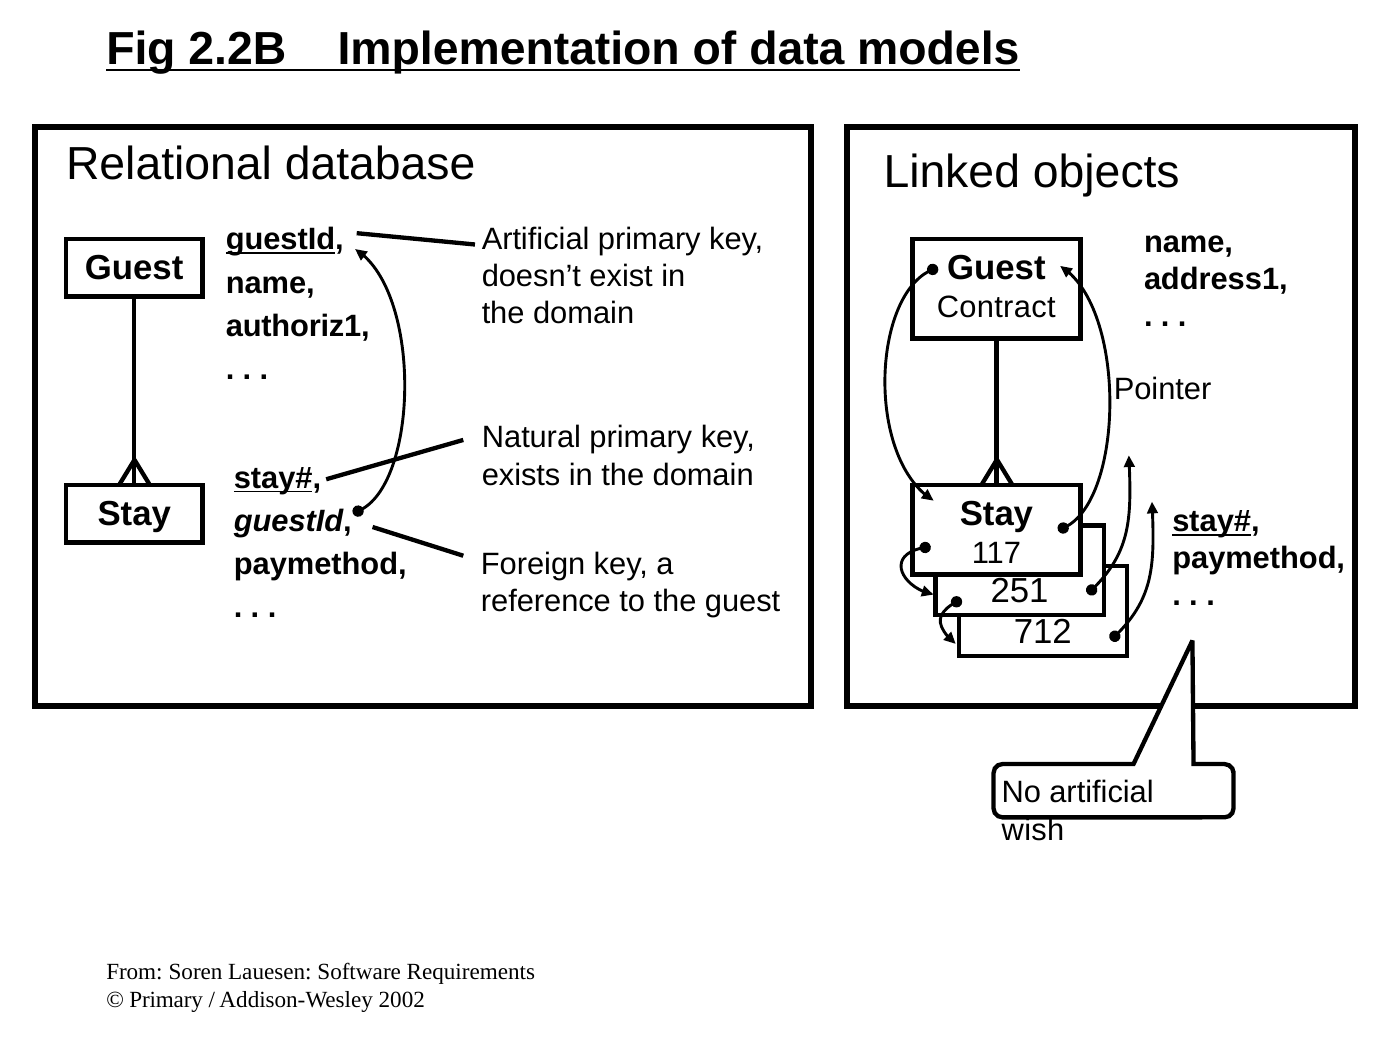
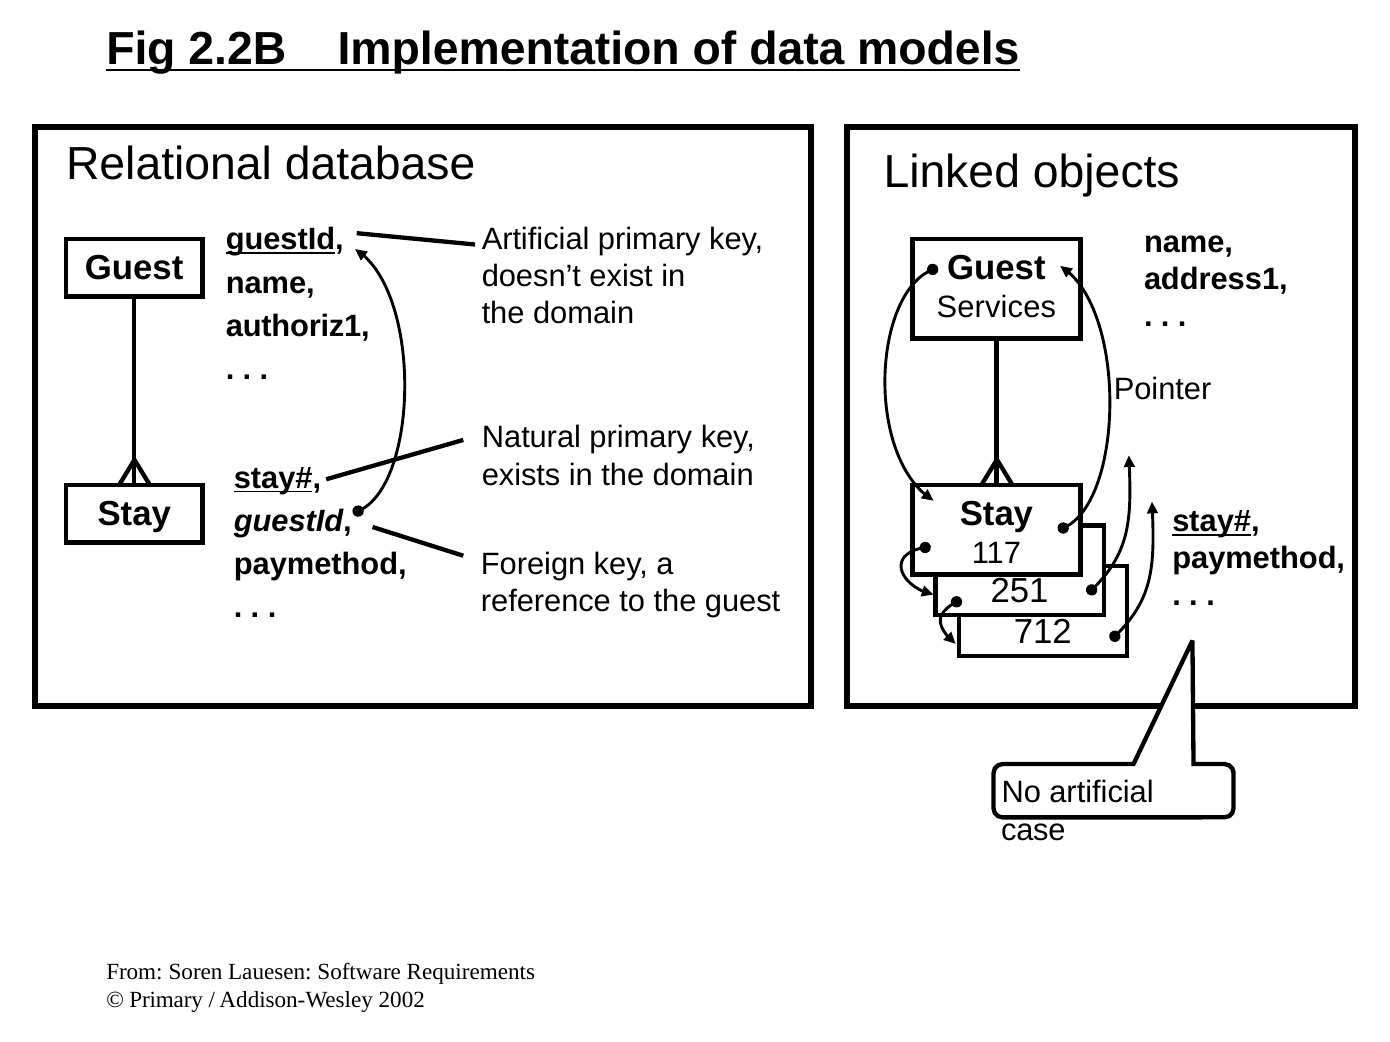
Contract: Contract -> Services (996, 307)
wish: wish -> case (1033, 830)
